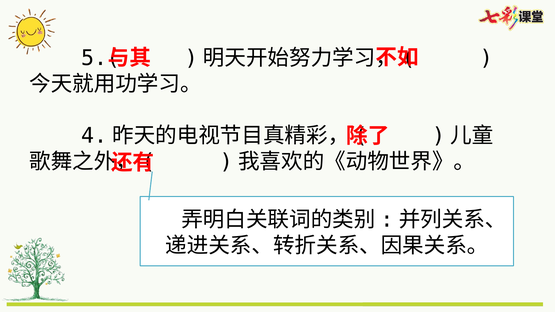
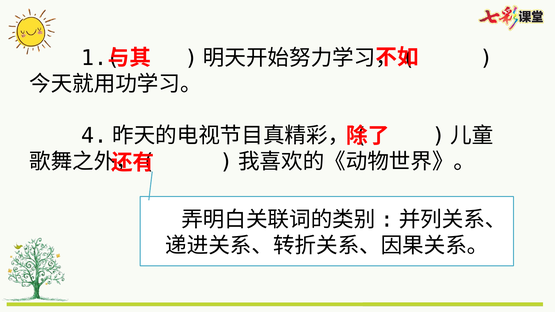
5.(: 5.( -> 1.( (101, 58)
